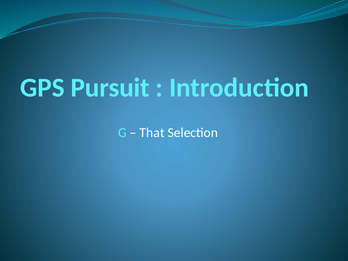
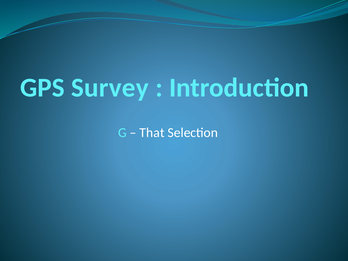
Pursuit: Pursuit -> Survey (110, 88)
